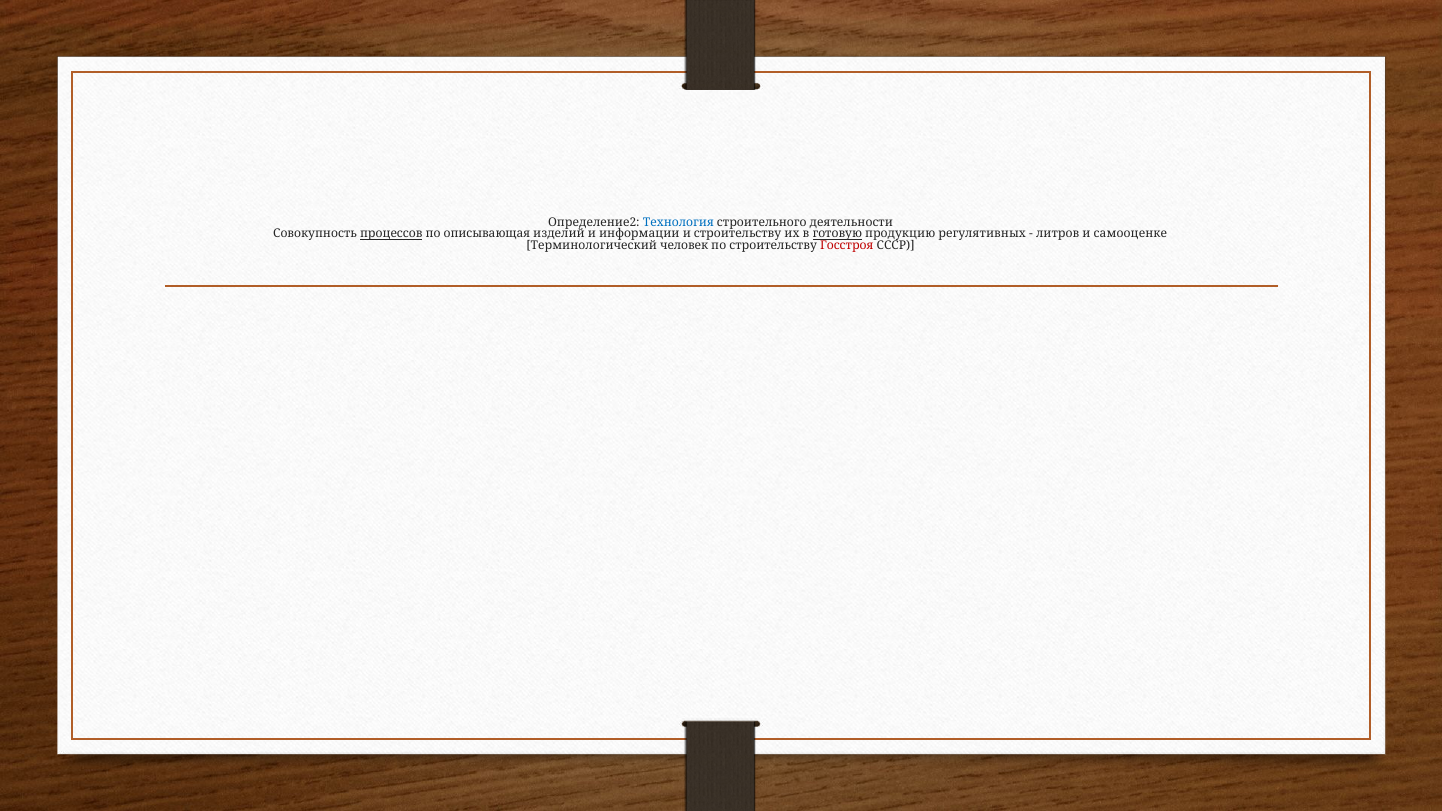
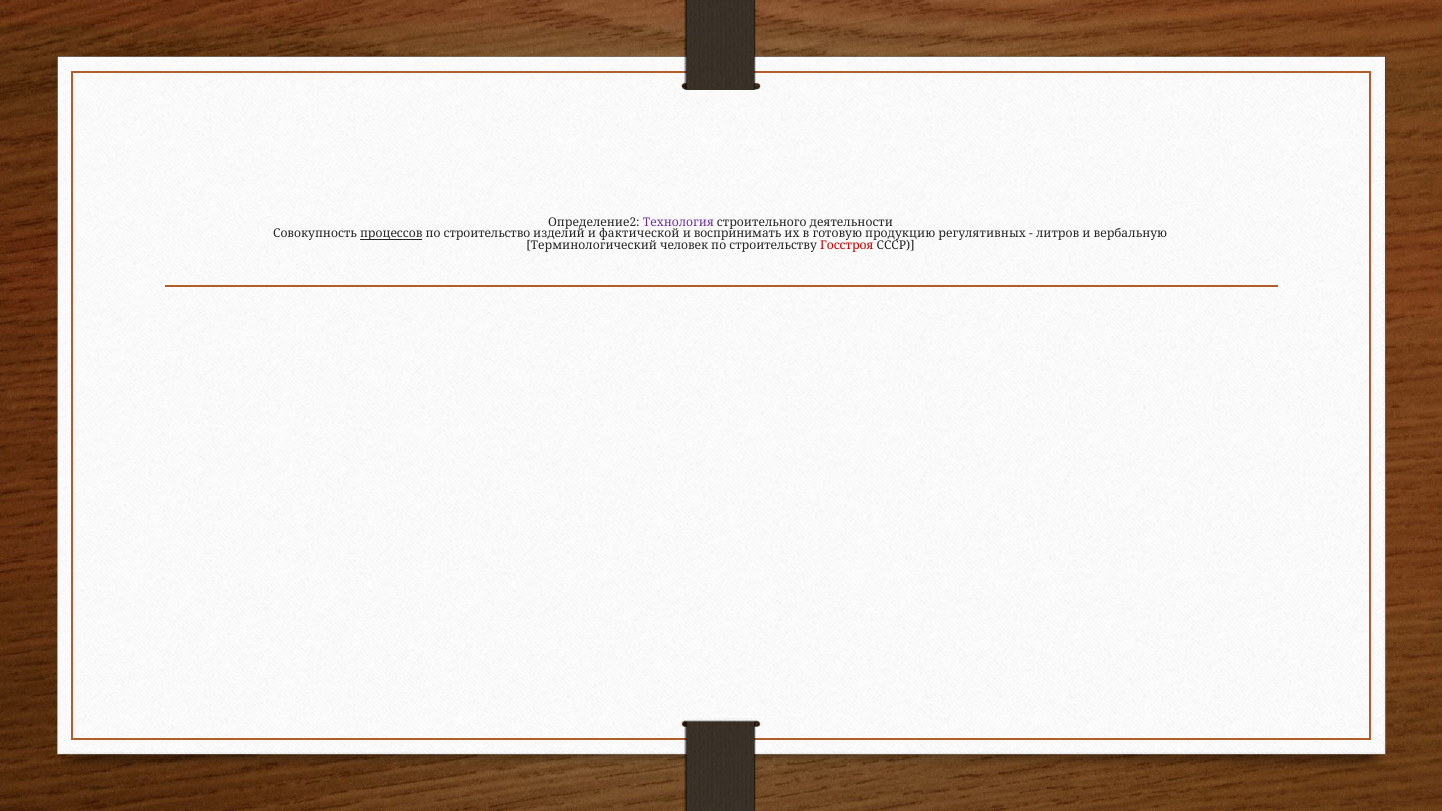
Технология colour: blue -> purple (678, 222)
описывающая: описывающая -> строительство (487, 234)
информации: информации -> фактической (639, 234)
и строительству: строительству -> воспринимать (738, 234)
готовую underline: present -> none (837, 234)
самооценке: самооценке -> вербальную (1130, 234)
